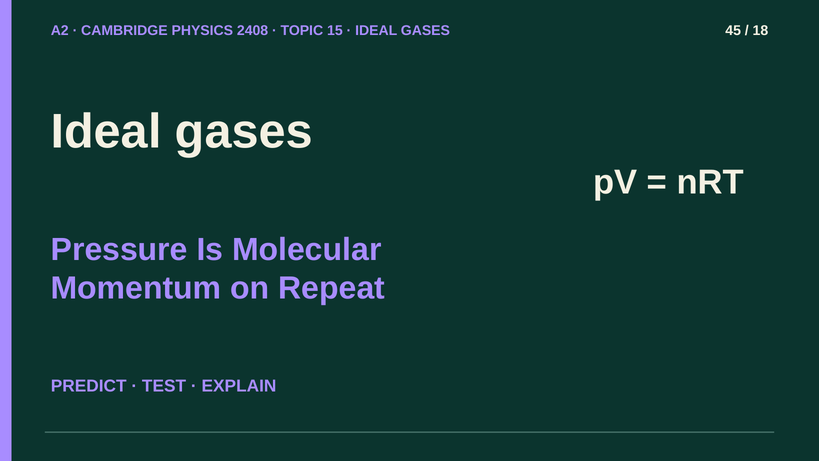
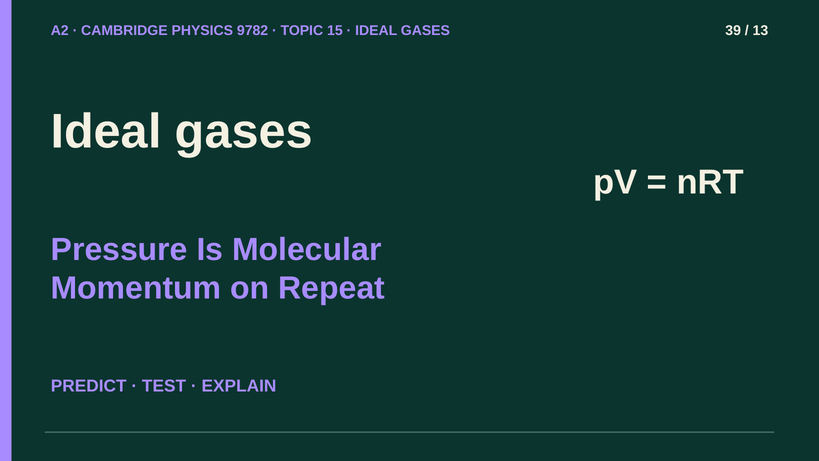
2408: 2408 -> 9782 (253, 30)
45: 45 -> 39 (733, 30)
18: 18 -> 13 (760, 30)
